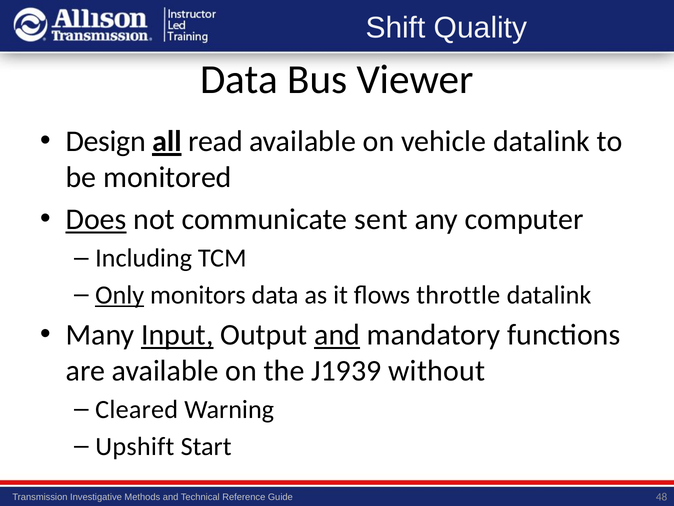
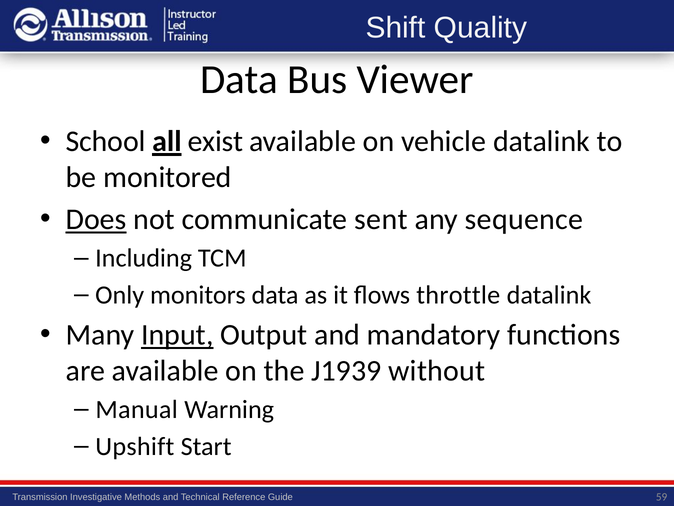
Design: Design -> School (106, 141)
read: read -> exist (215, 141)
computer: computer -> sequence (524, 219)
Only underline: present -> none (120, 295)
and underline: present -> none (337, 335)
Cleared: Cleared -> Manual (137, 409)
48: 48 -> 59 (662, 497)
